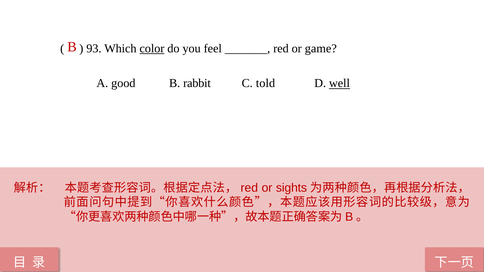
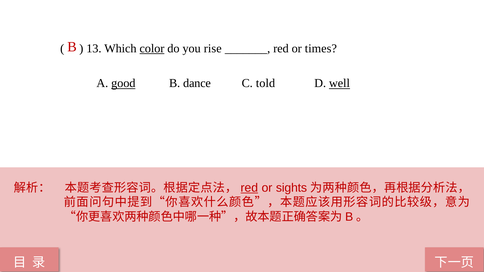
93: 93 -> 13 (94, 49)
feel: feel -> rise (213, 49)
game: game -> times (321, 49)
good underline: none -> present (123, 83)
rabbit: rabbit -> dance (197, 83)
red underline: none -> present (249, 188)
